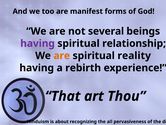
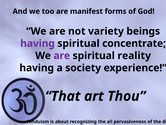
several: several -> variety (106, 31)
relationship: relationship -> concentrate (134, 43)
are colour: orange -> purple (62, 55)
rebirth: rebirth -> society (83, 68)
